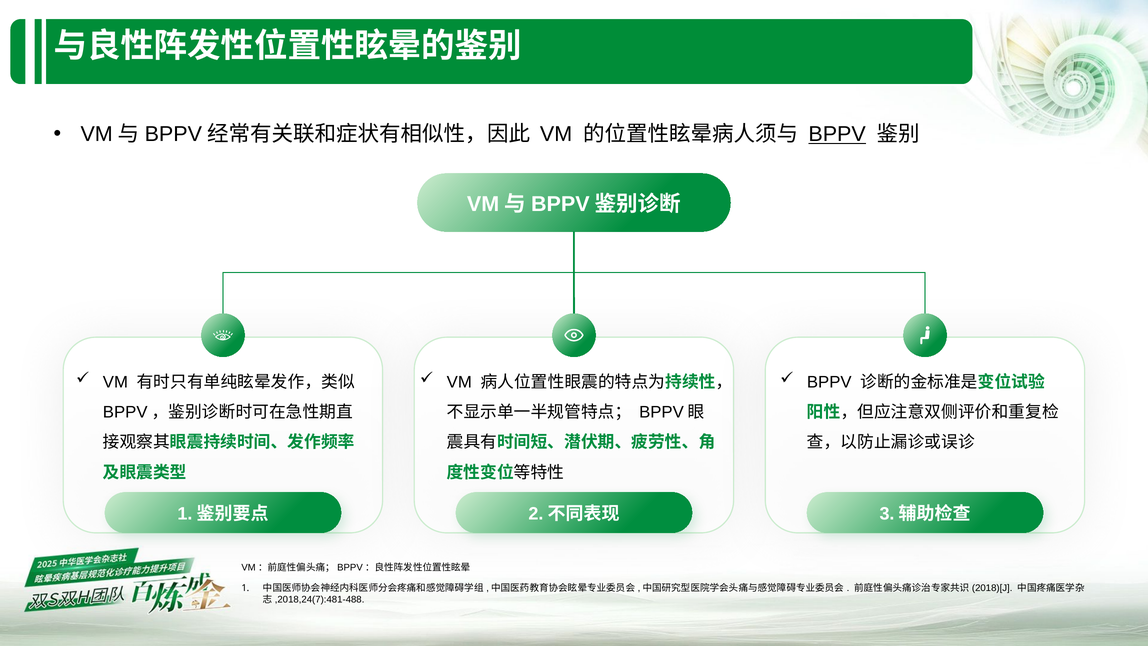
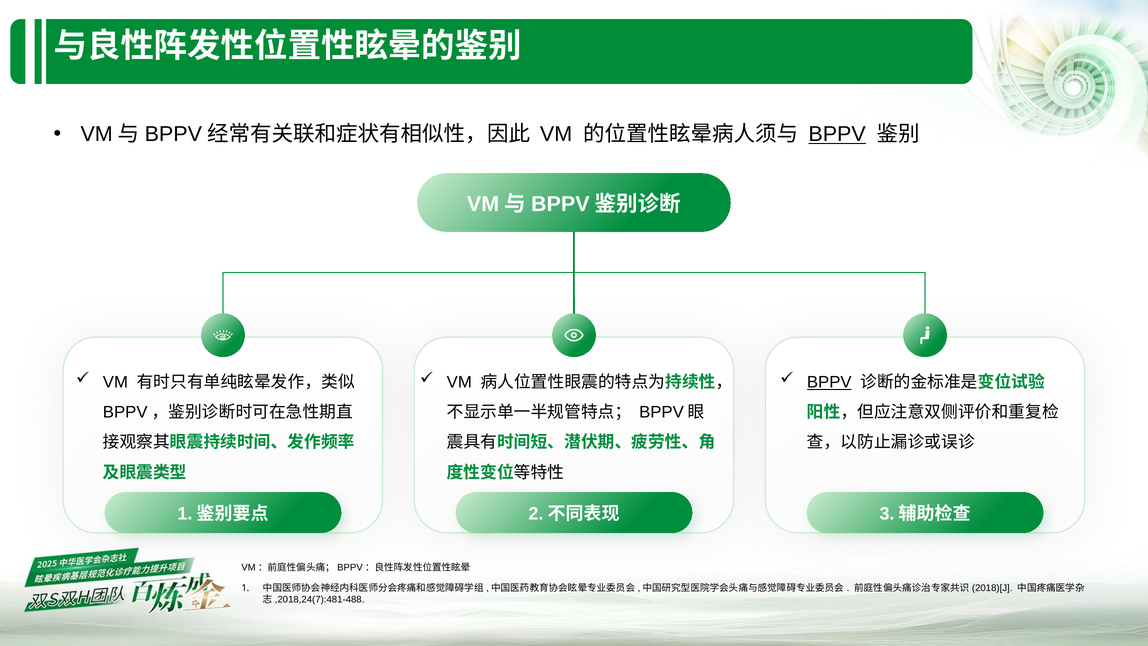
BPPV underline: none -> present (829, 382)
